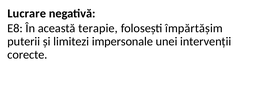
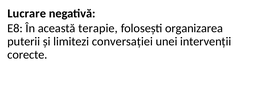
împărtășim: împărtășim -> organizarea (194, 28)
impersonale: impersonale -> conversației (122, 42)
